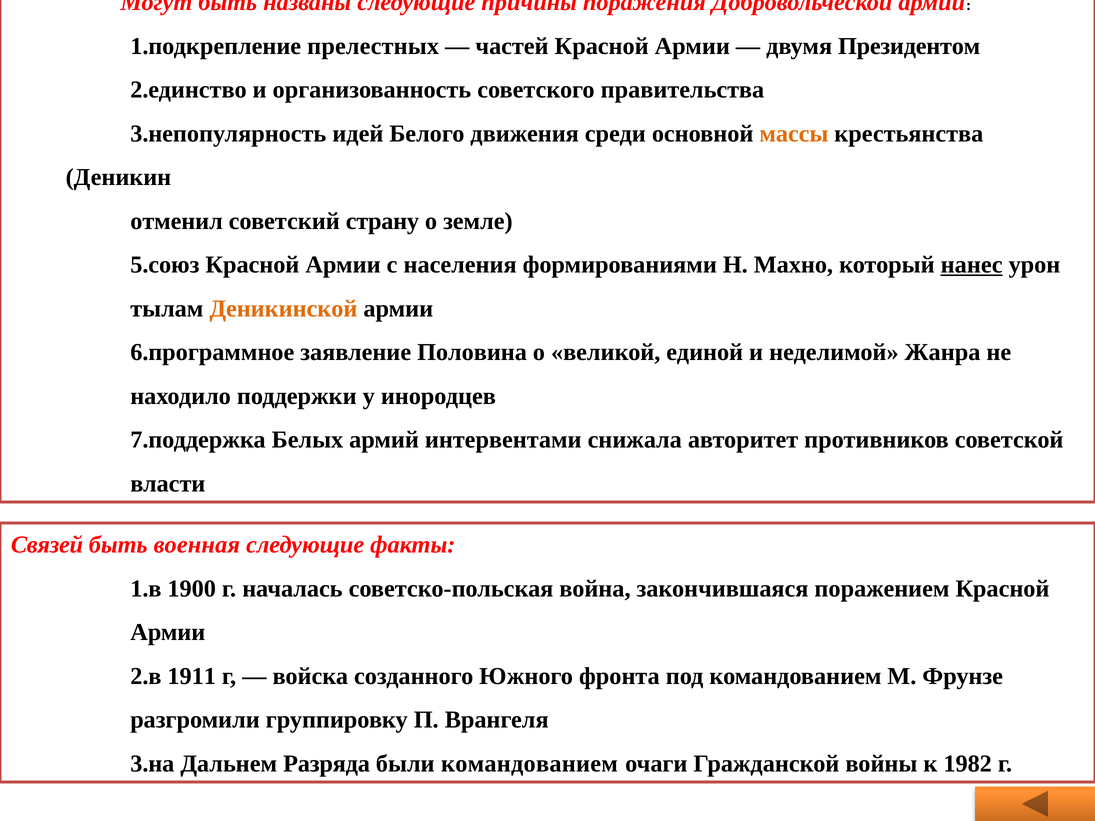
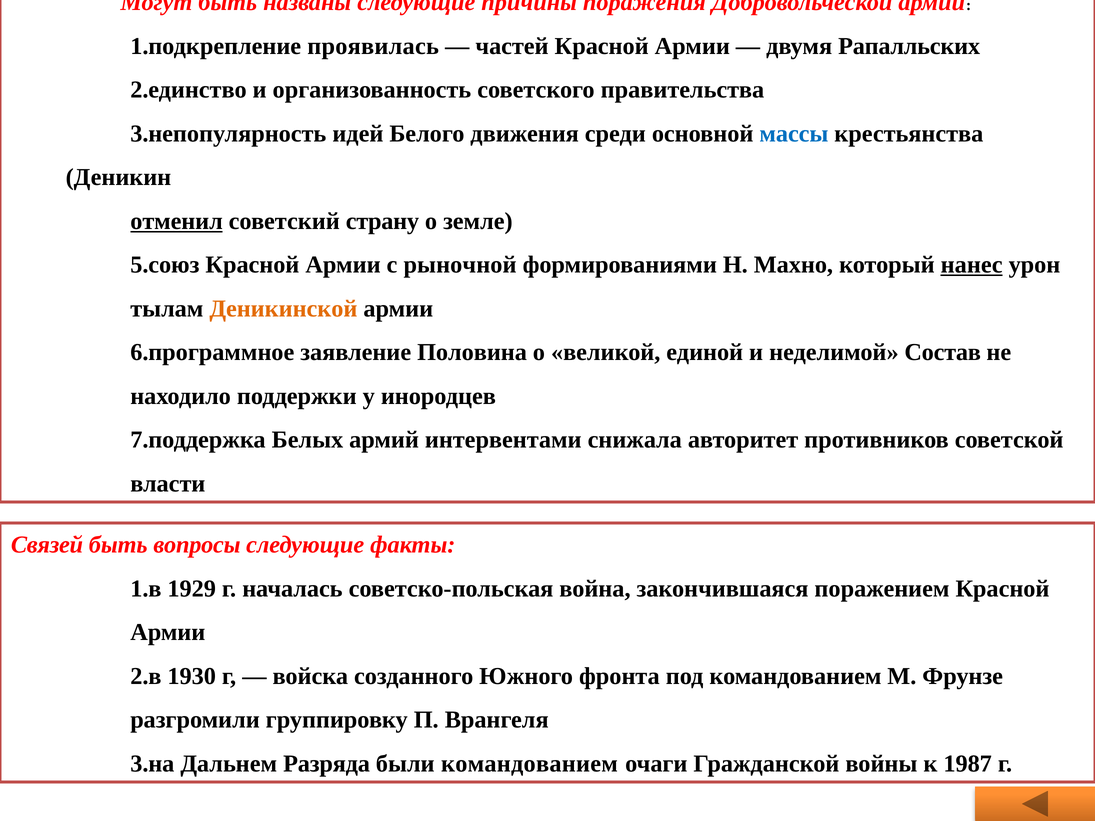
прелестных: прелестных -> проявилась (373, 46)
Президентом: Президентом -> Рапалльских (909, 46)
массы colour: orange -> blue (794, 134)
отменил underline: none -> present (177, 221)
населения: населения -> рыночной (460, 265)
Жанра: Жанра -> Состав (943, 353)
военная: военная -> вопросы (197, 545)
1900: 1900 -> 1929 (192, 589)
1911: 1911 -> 1930 (192, 676)
1982: 1982 -> 1987 (968, 764)
